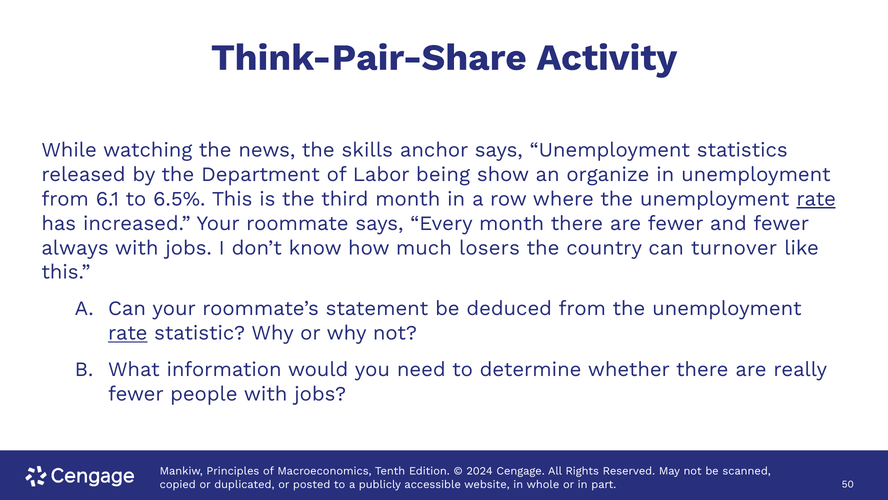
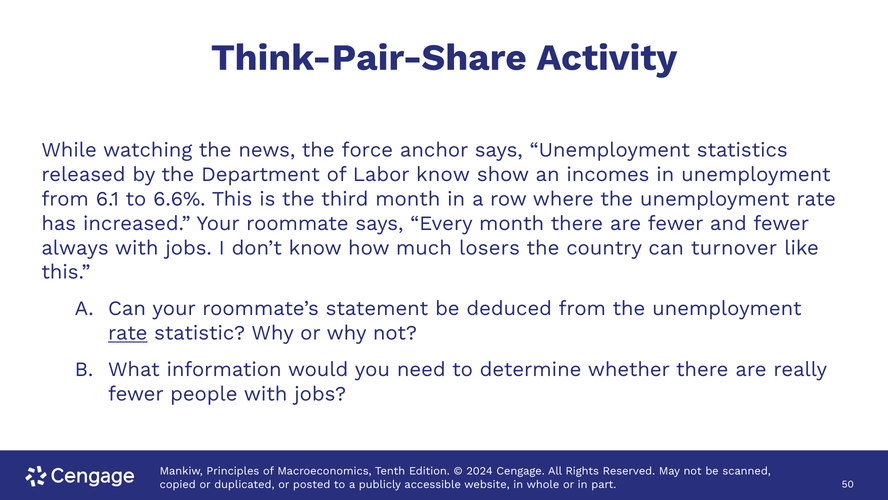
skills: skills -> force (367, 150)
Labor being: being -> know (443, 174)
organize: organize -> incomes (608, 174)
6.5%: 6.5% -> 6.6% (179, 199)
rate underline: present -> none (816, 199)
